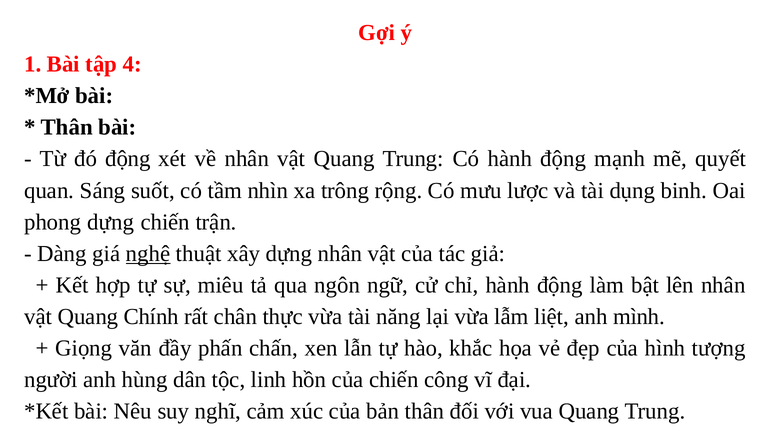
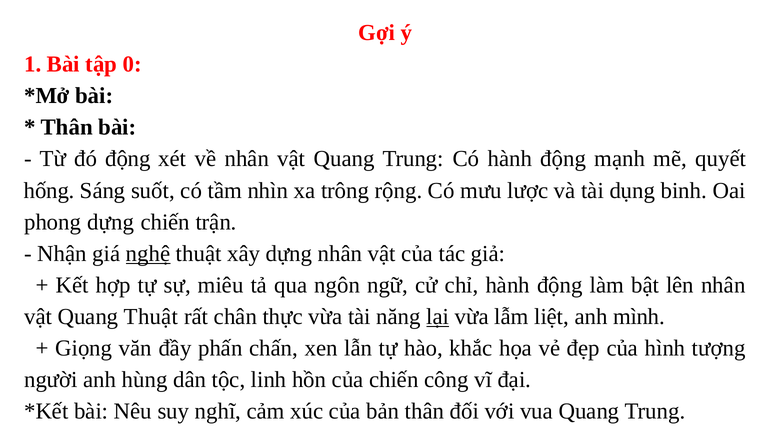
4: 4 -> 0 (132, 64)
quan: quan -> hống (49, 190)
Dàng: Dàng -> Nhận (62, 253)
Quang Chính: Chính -> Thuật (151, 316)
lại underline: none -> present (438, 316)
